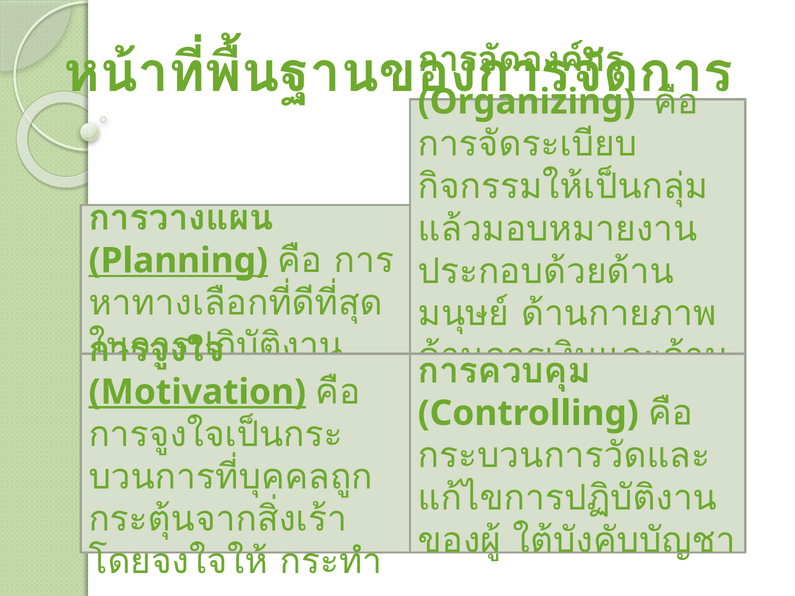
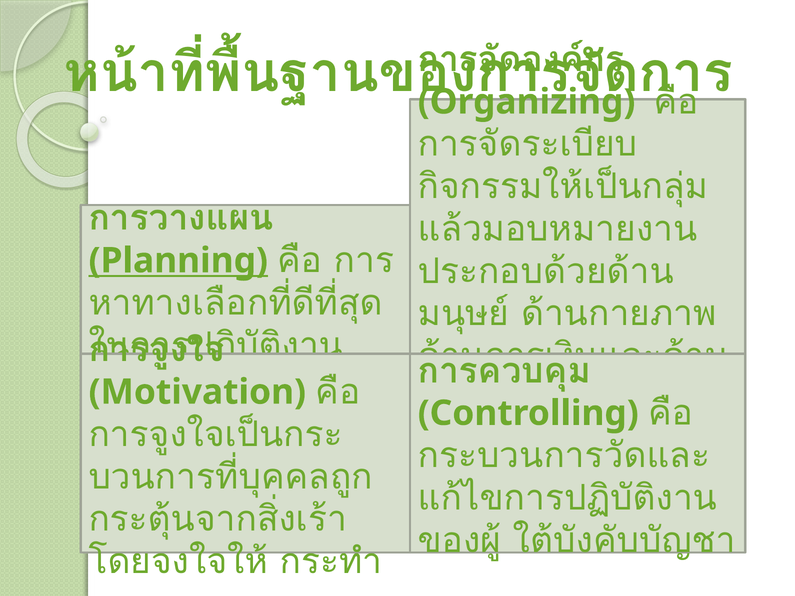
Motivation underline: present -> none (197, 392)
